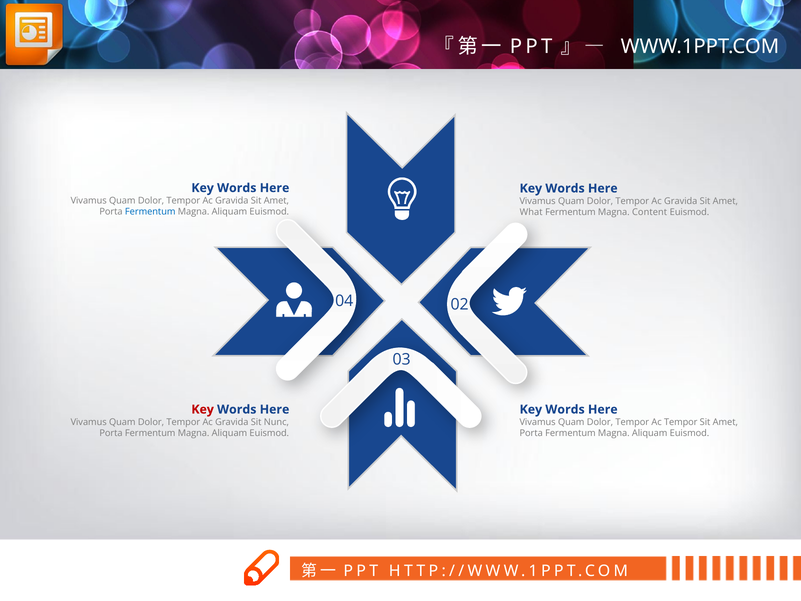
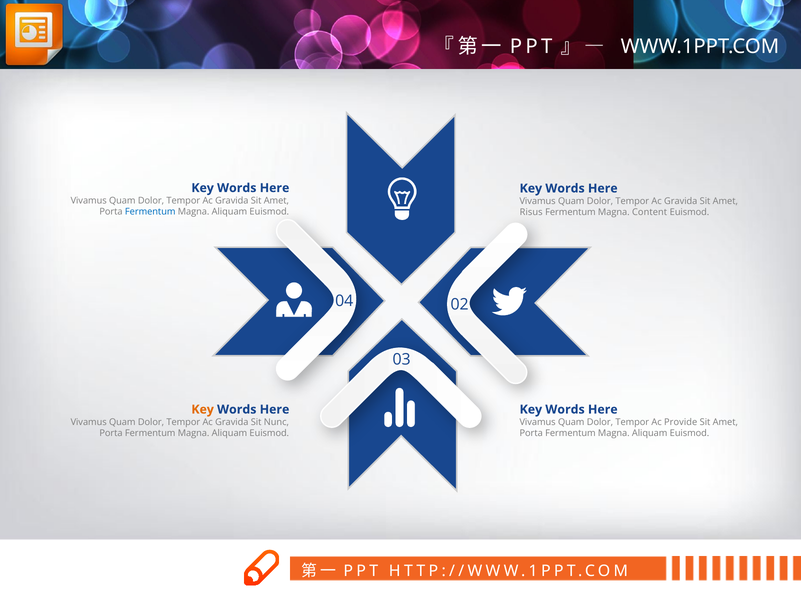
What: What -> Risus (531, 212)
Key colour: red -> orange (203, 409)
Ac Tempor: Tempor -> Provide (681, 422)
